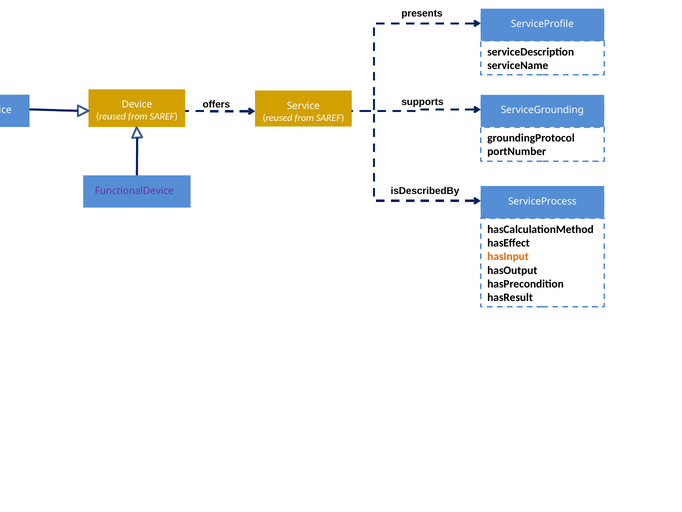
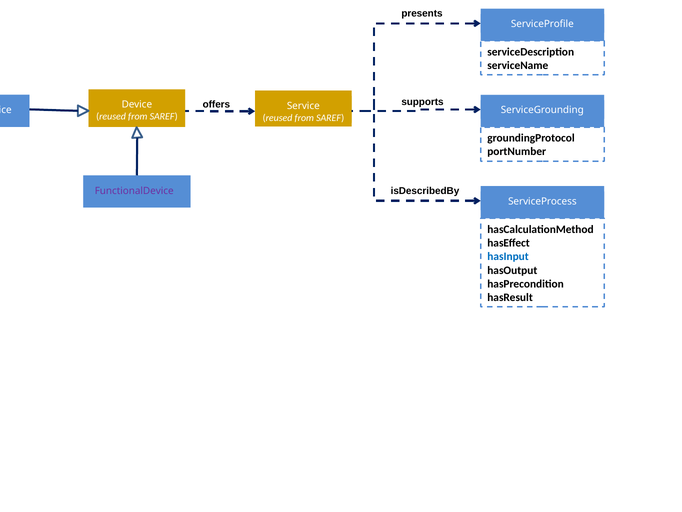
hasInput colour: orange -> blue (508, 256)
